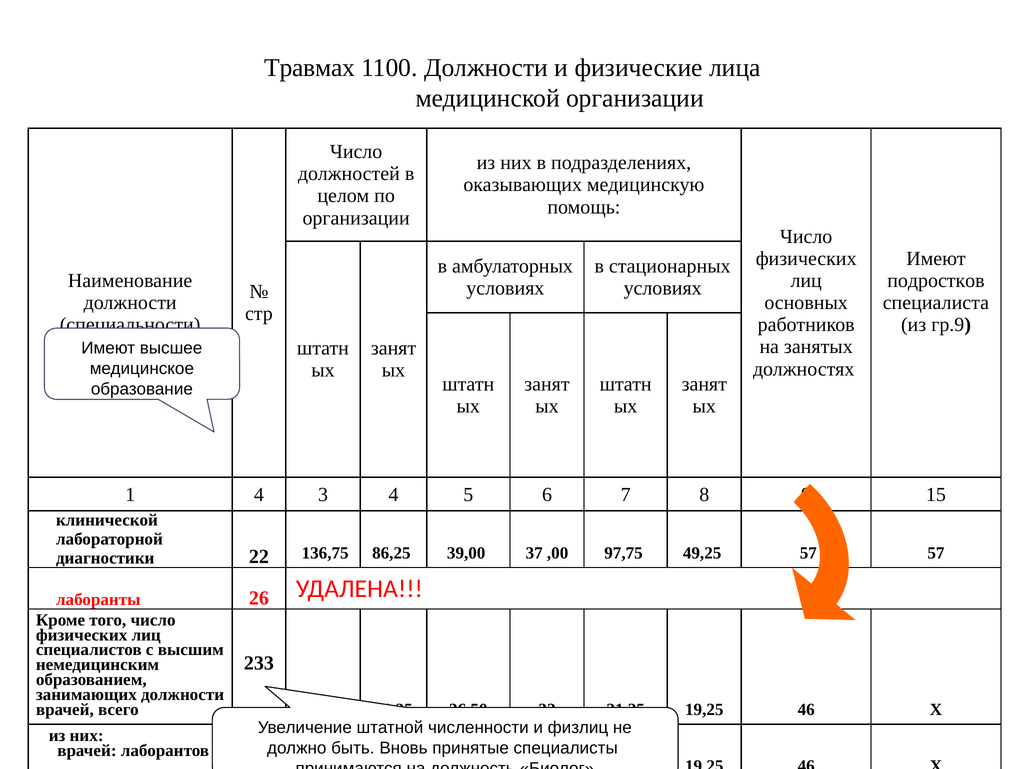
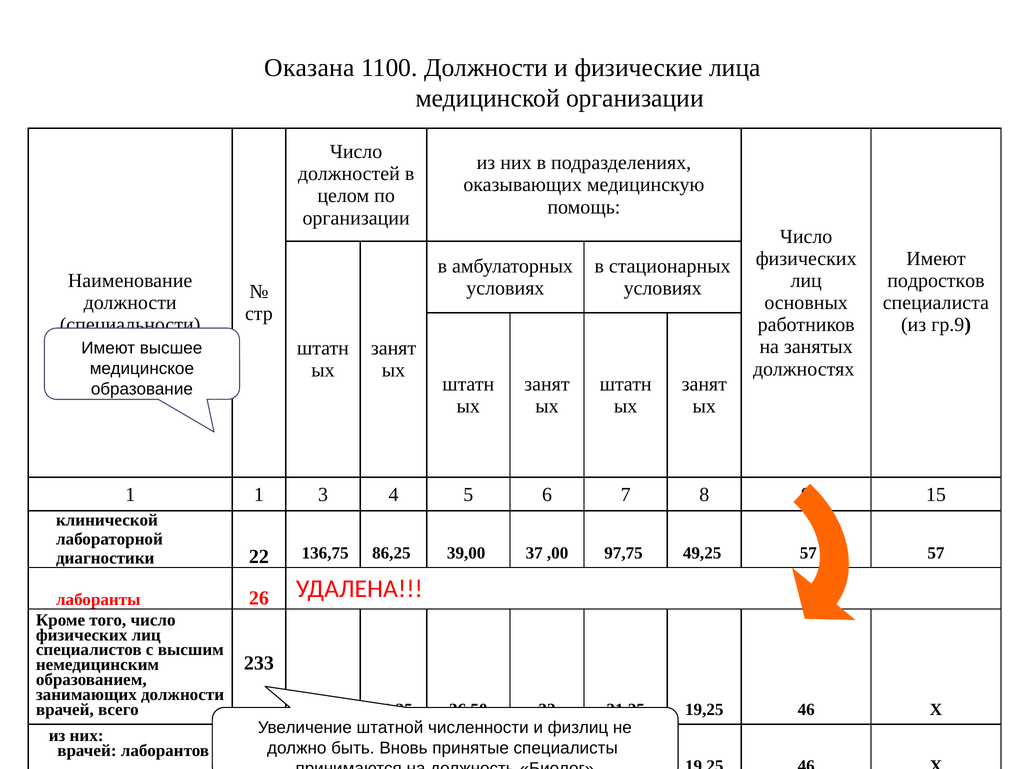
Травмах: Травмах -> Оказана (309, 68)
1 4: 4 -> 1 (259, 495)
